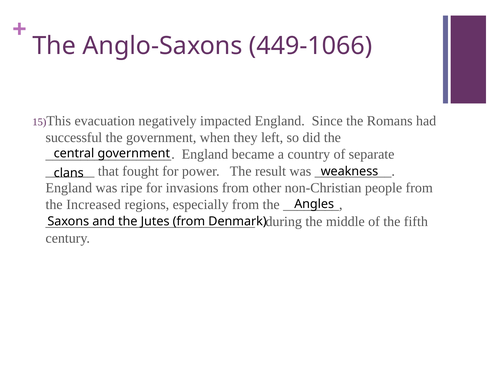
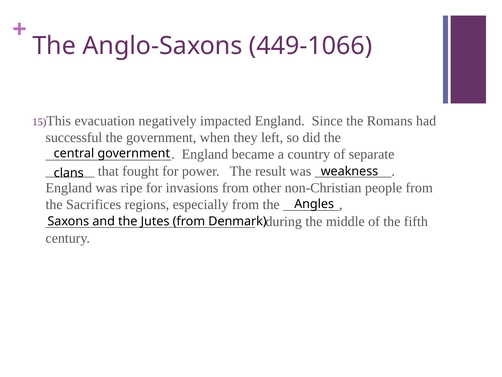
Increased: Increased -> Sacrifices (94, 204)
